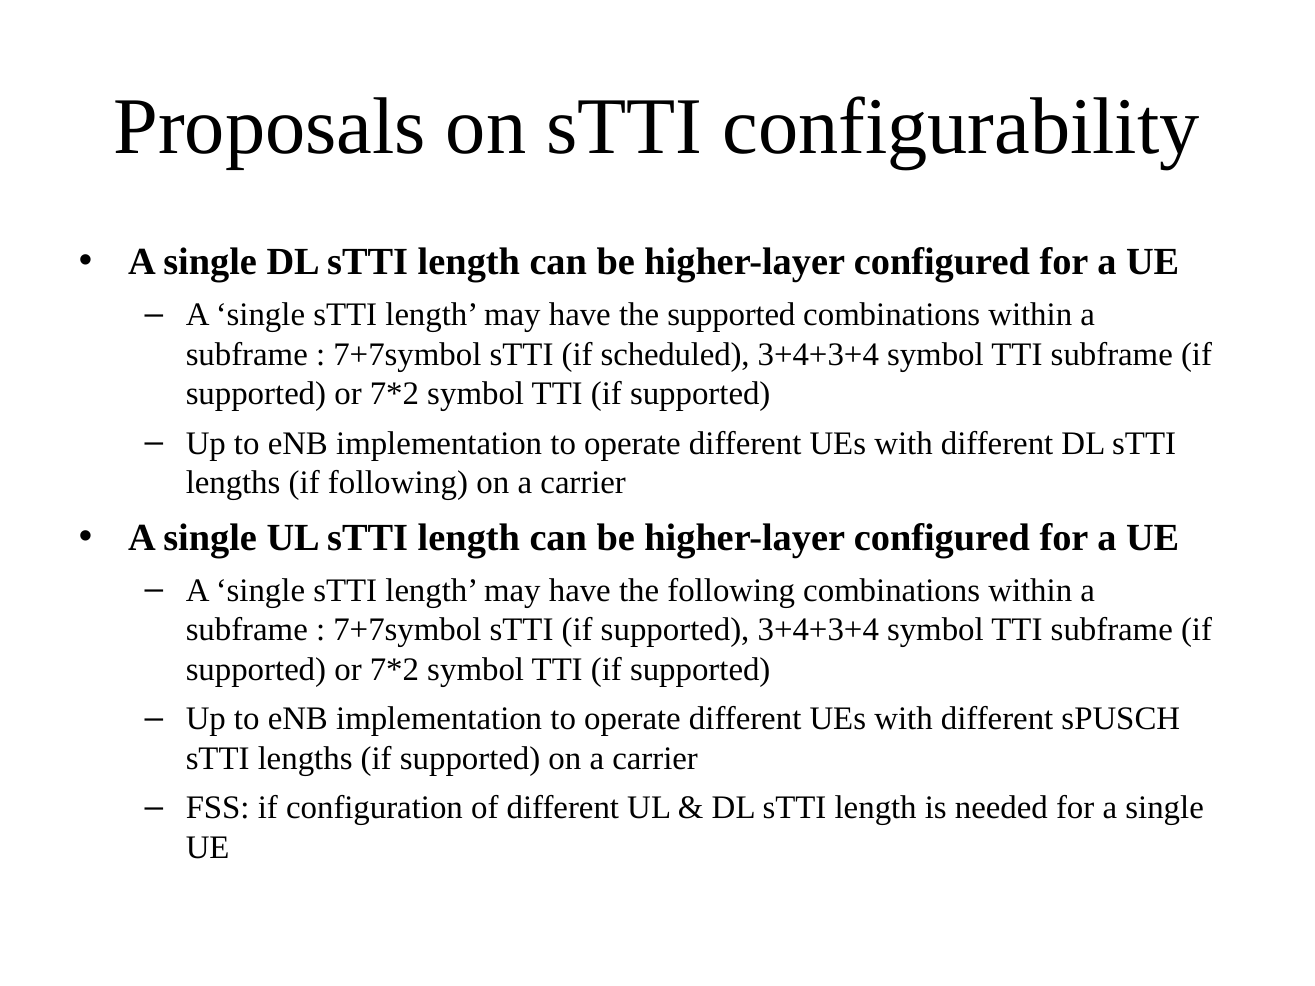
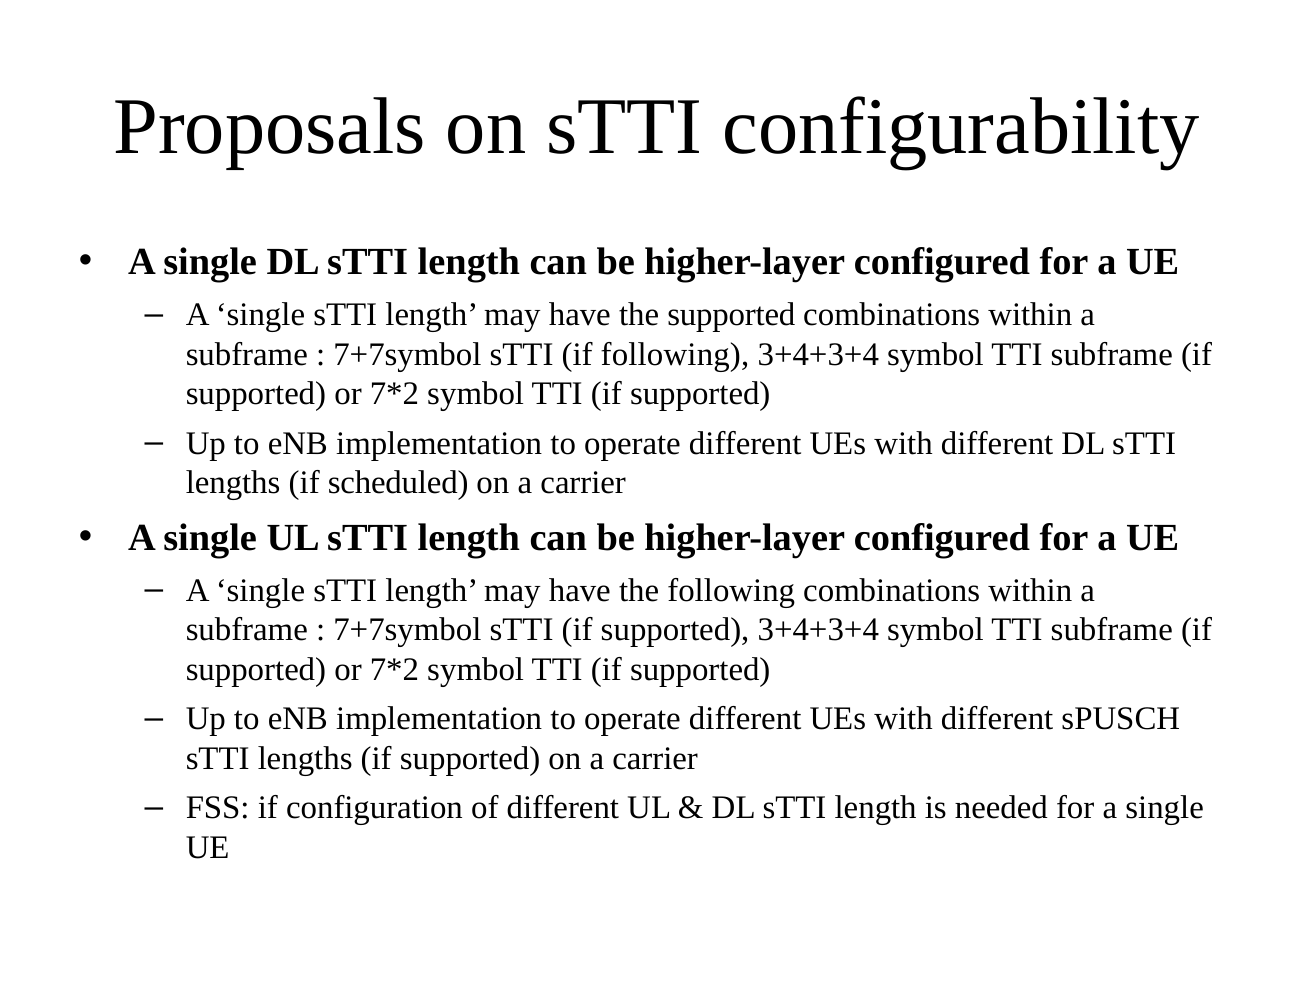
if scheduled: scheduled -> following (675, 354)
if following: following -> scheduled (398, 483)
